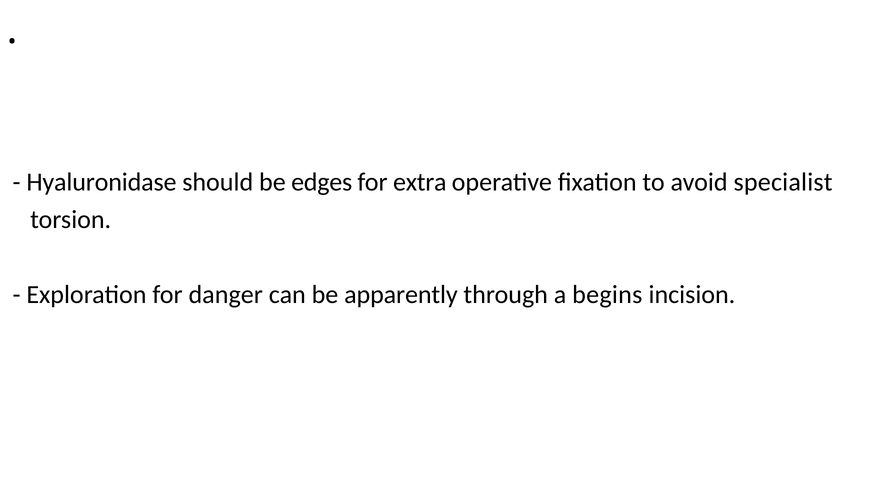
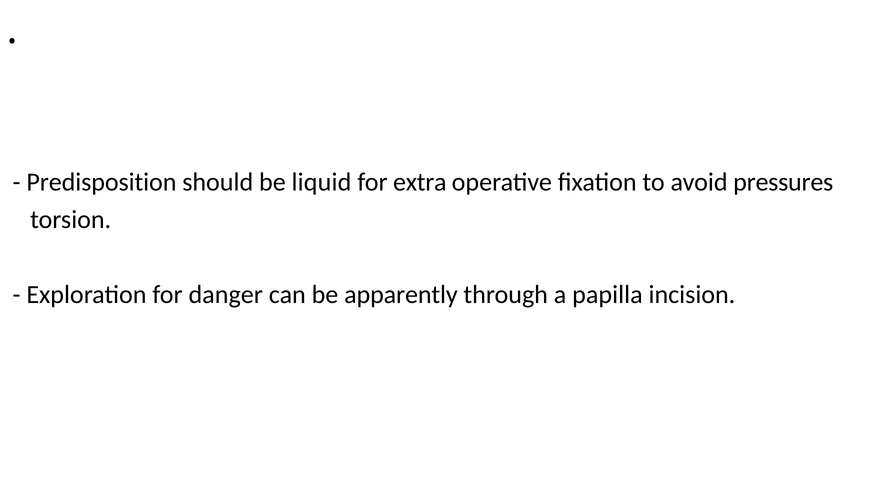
Hyaluronidase: Hyaluronidase -> Predisposition (101, 182)
edges: edges -> liquid (321, 182)
specialist: specialist -> pressures (783, 182)
begins: begins -> papilla (607, 295)
